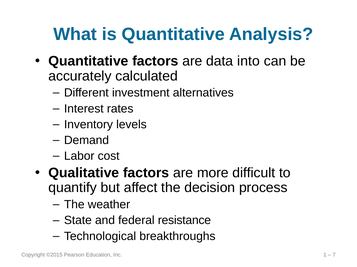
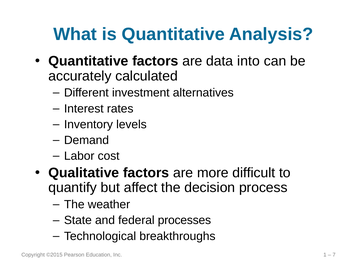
resistance: resistance -> processes (184, 221)
